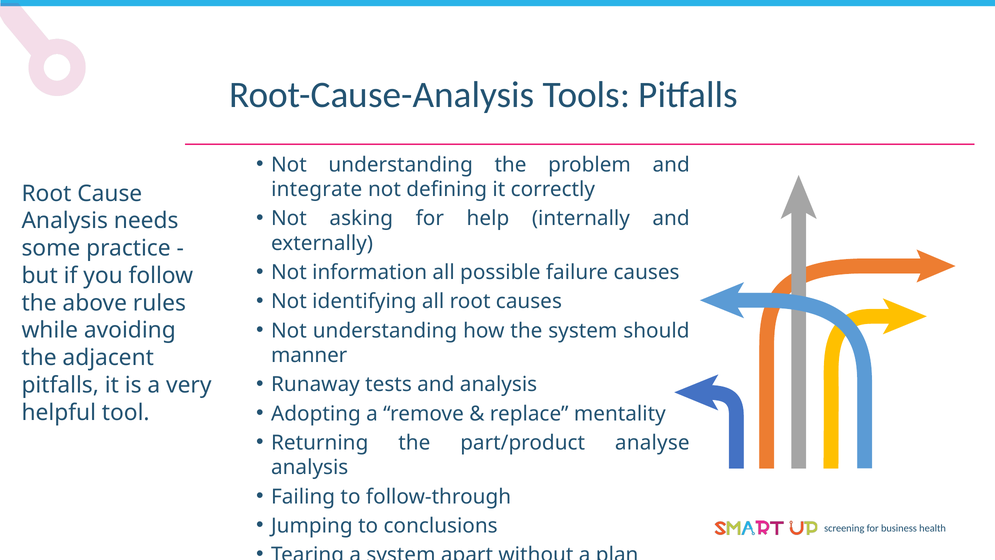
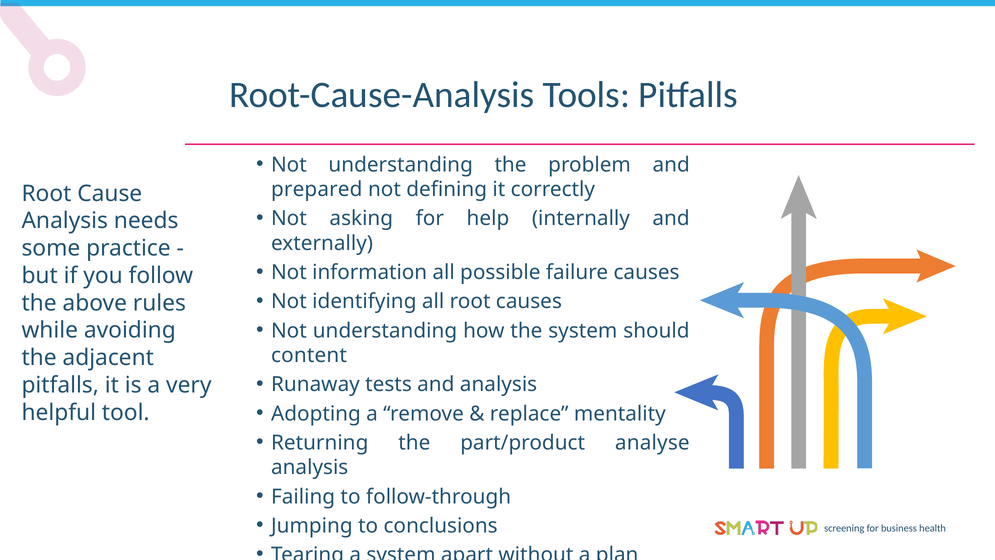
integrate: integrate -> prepared (317, 189)
manner: manner -> content (309, 355)
